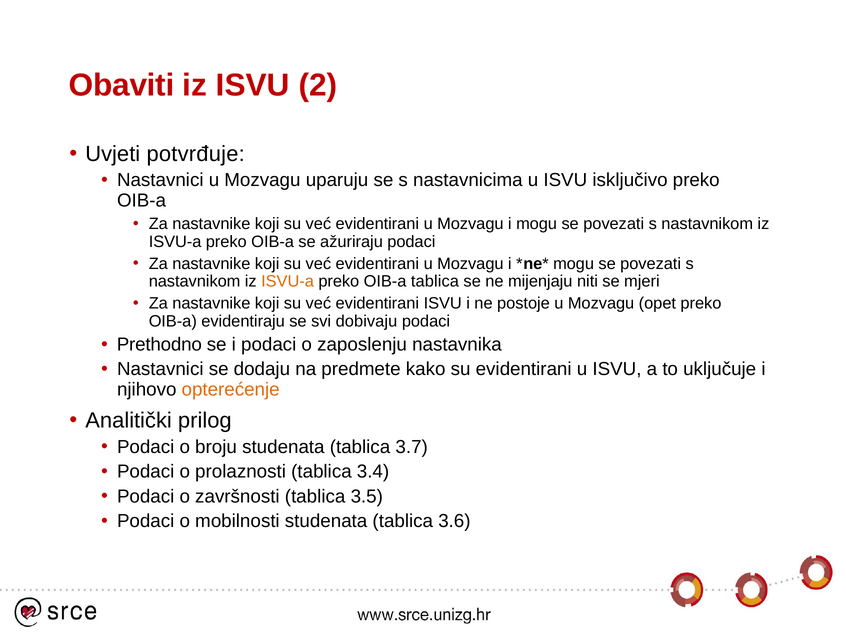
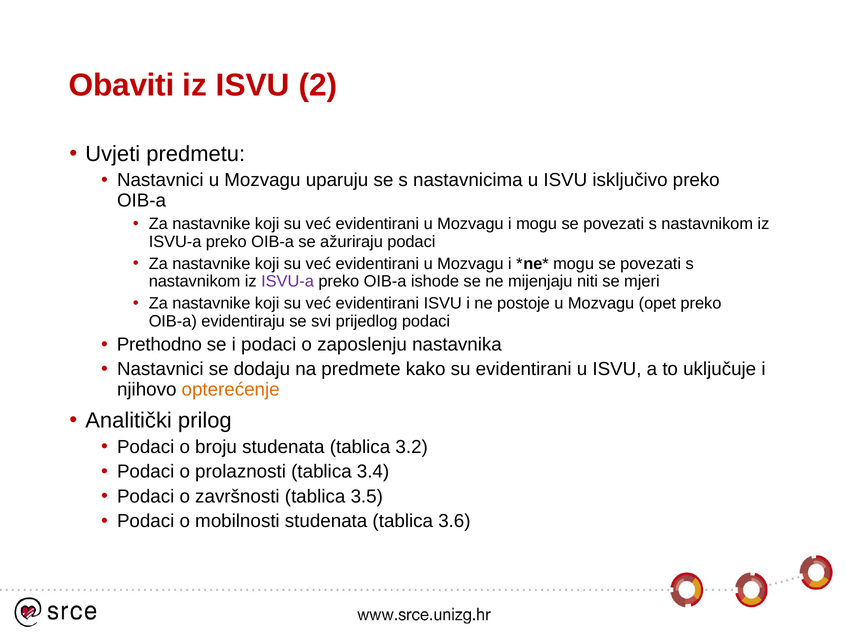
potvrđuje: potvrđuje -> predmetu (196, 154)
ISVU-a colour: orange -> purple (288, 281)
OIB-a tablica: tablica -> ishode (435, 281)
dobivaju: dobivaju -> prijedlog (367, 321)
3.7: 3.7 -> 3.2 (412, 447)
